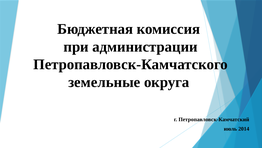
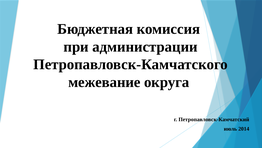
земельные: земельные -> межевание (104, 82)
